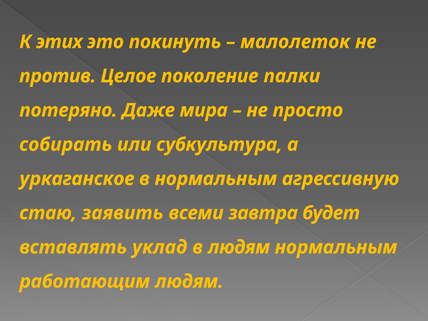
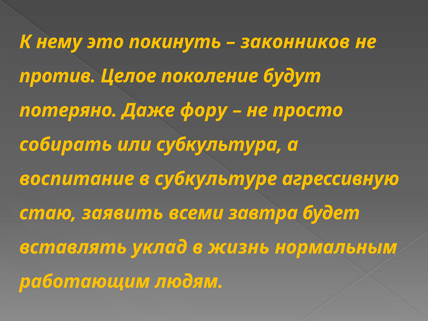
этих: этих -> нему (59, 42)
малолеток: малолеток -> законников (295, 42)
палки: палки -> будут (292, 76)
мира: мира -> фору (204, 110)
уркаганское: уркаганское -> воспитание (77, 179)
в нормальным: нормальным -> субкультуре (216, 179)
в людям: людям -> жизнь (239, 247)
